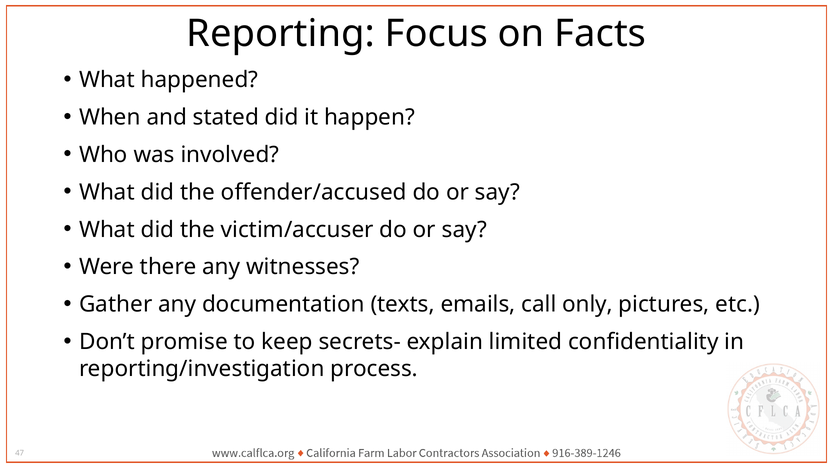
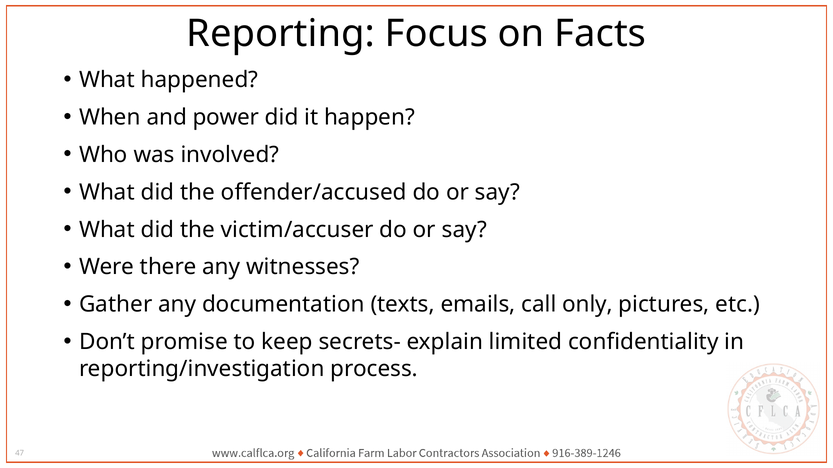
stated: stated -> power (226, 118)
